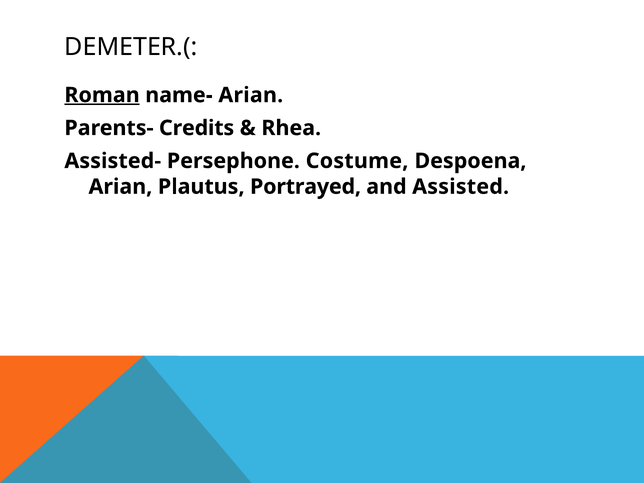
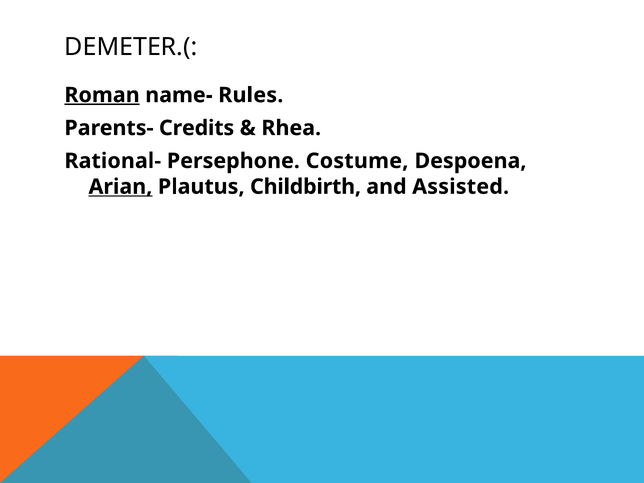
name- Arian: Arian -> Rules (251, 95)
Assisted-: Assisted- -> Rational- (113, 161)
Arian underline: none -> present (120, 187)
Portrayed: Portrayed -> Childbirth (306, 187)
